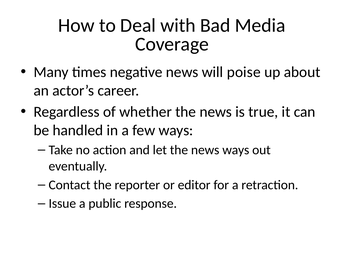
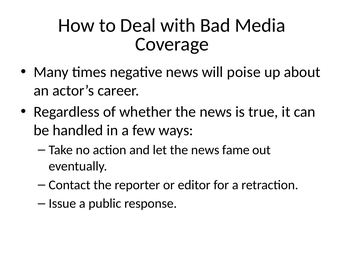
news ways: ways -> fame (236, 150)
